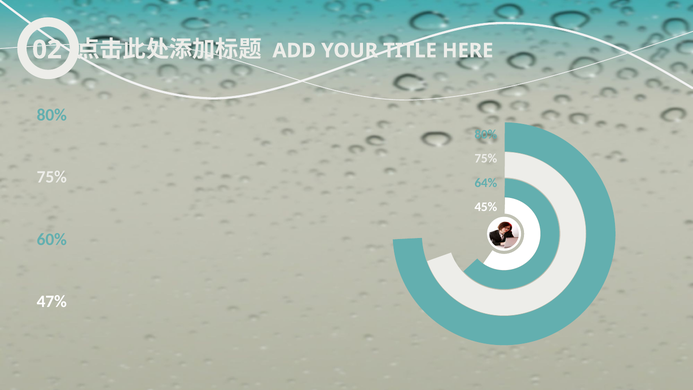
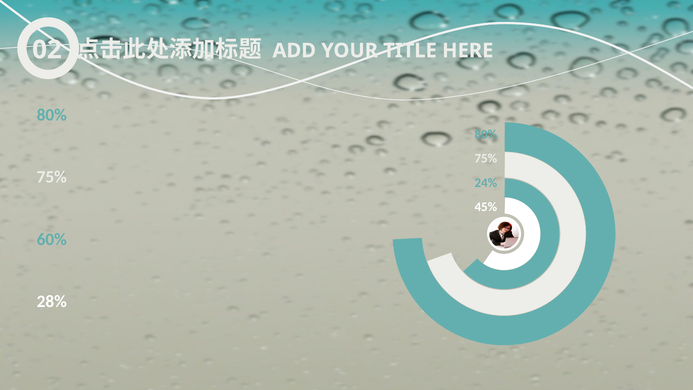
64%: 64% -> 24% (486, 183)
47%: 47% -> 28% (52, 302)
